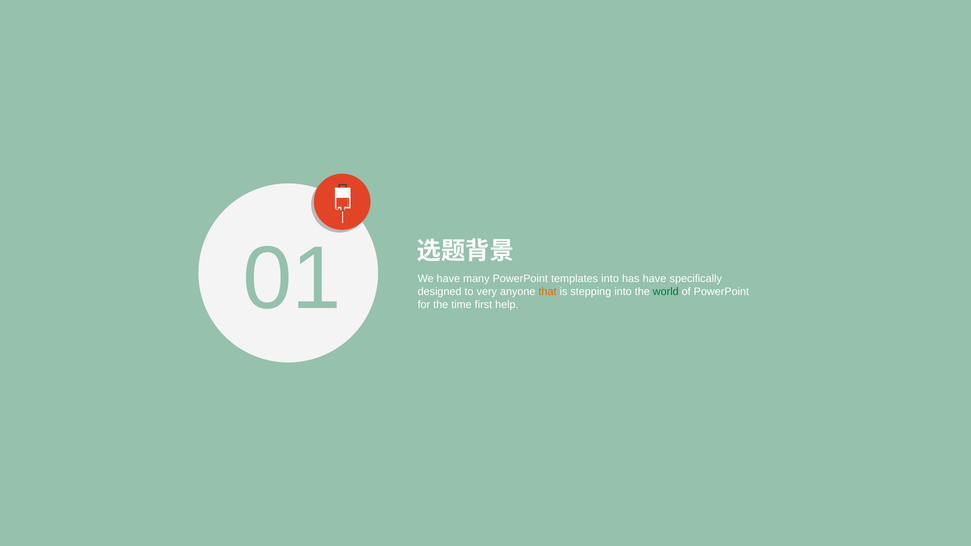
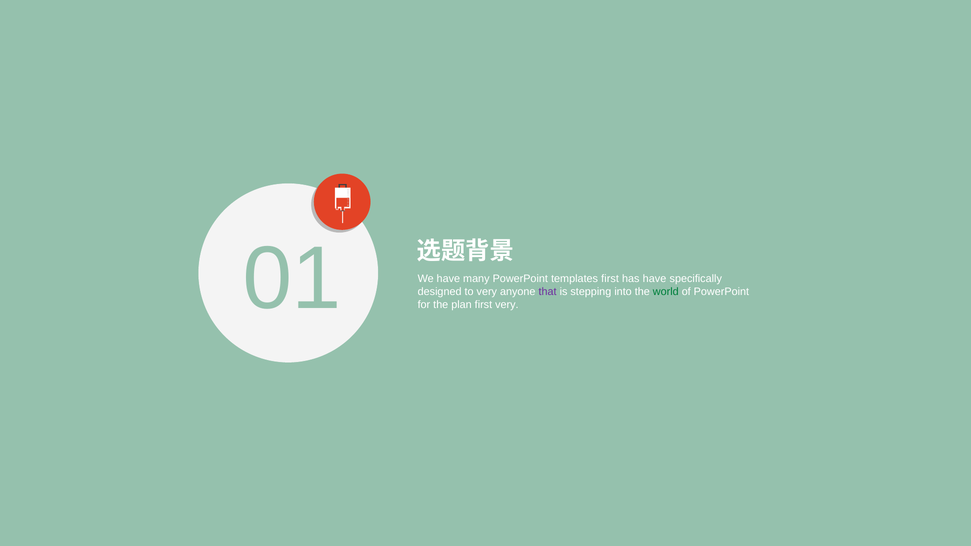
templates into: into -> first (610, 279)
that colour: orange -> purple (548, 292)
time: time -> plan (461, 305)
first help: help -> very (507, 305)
